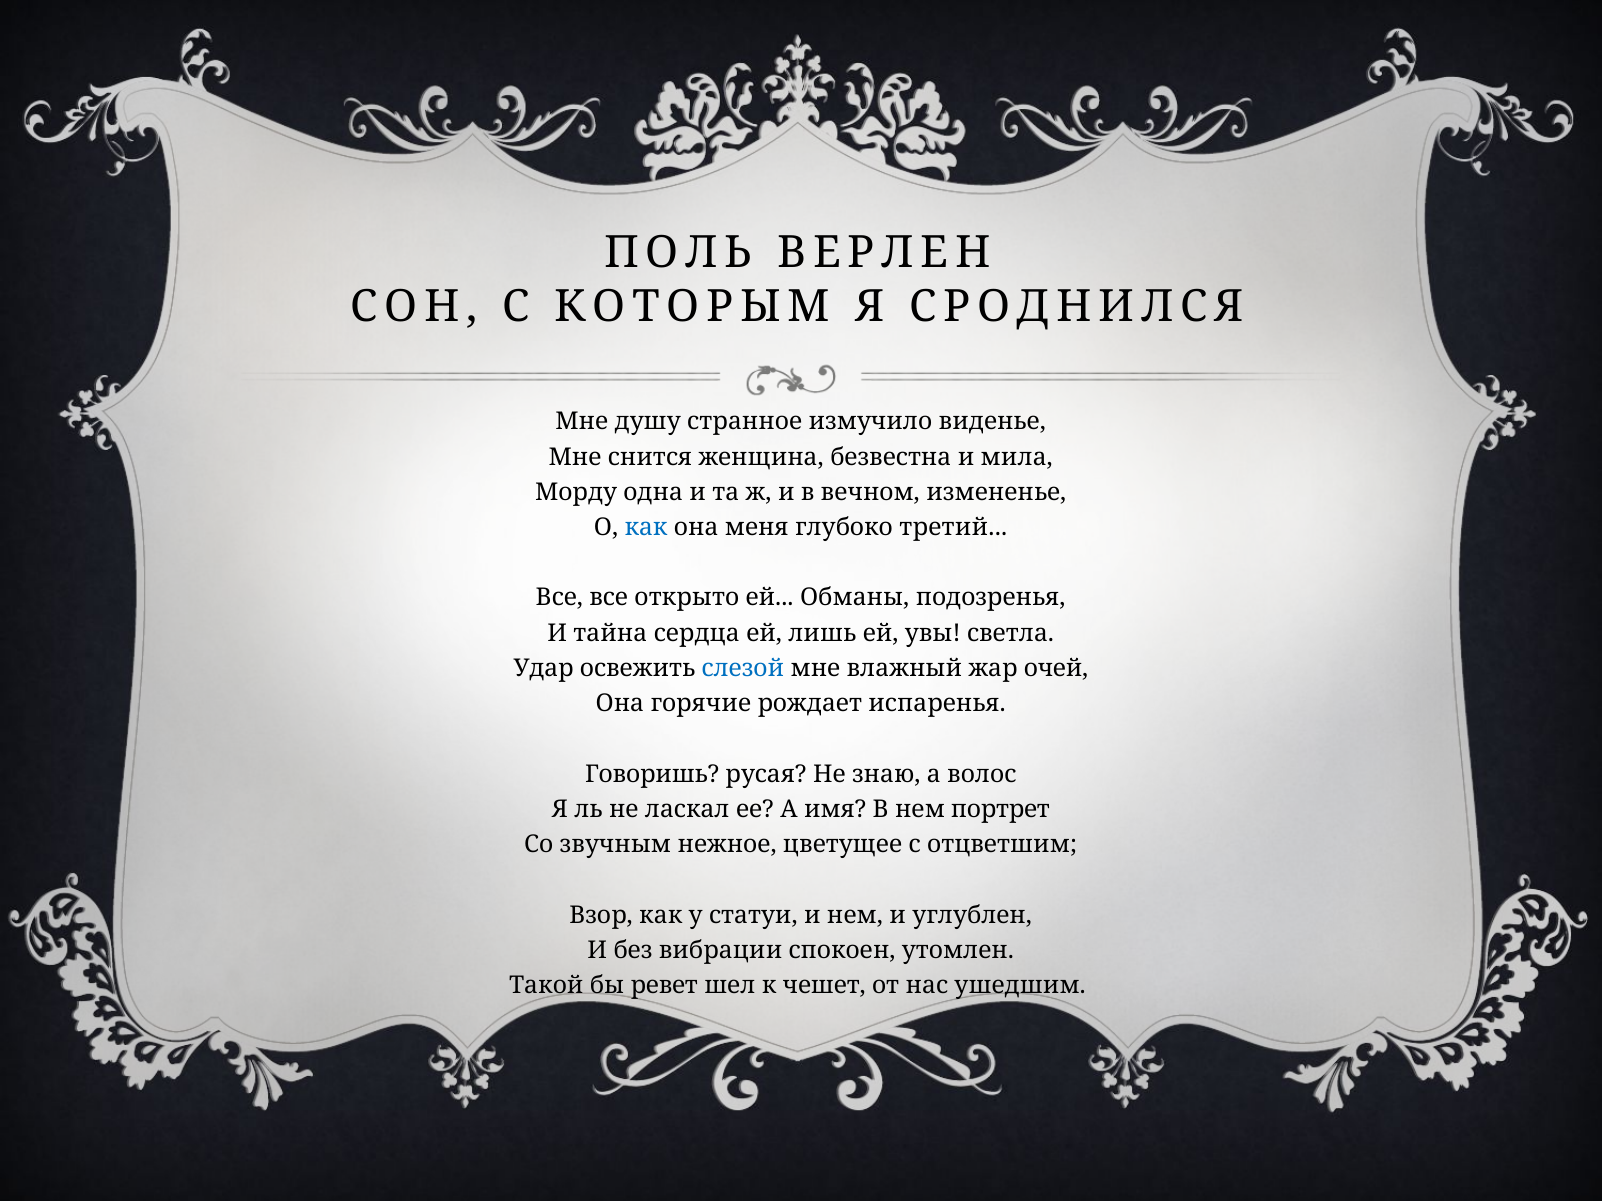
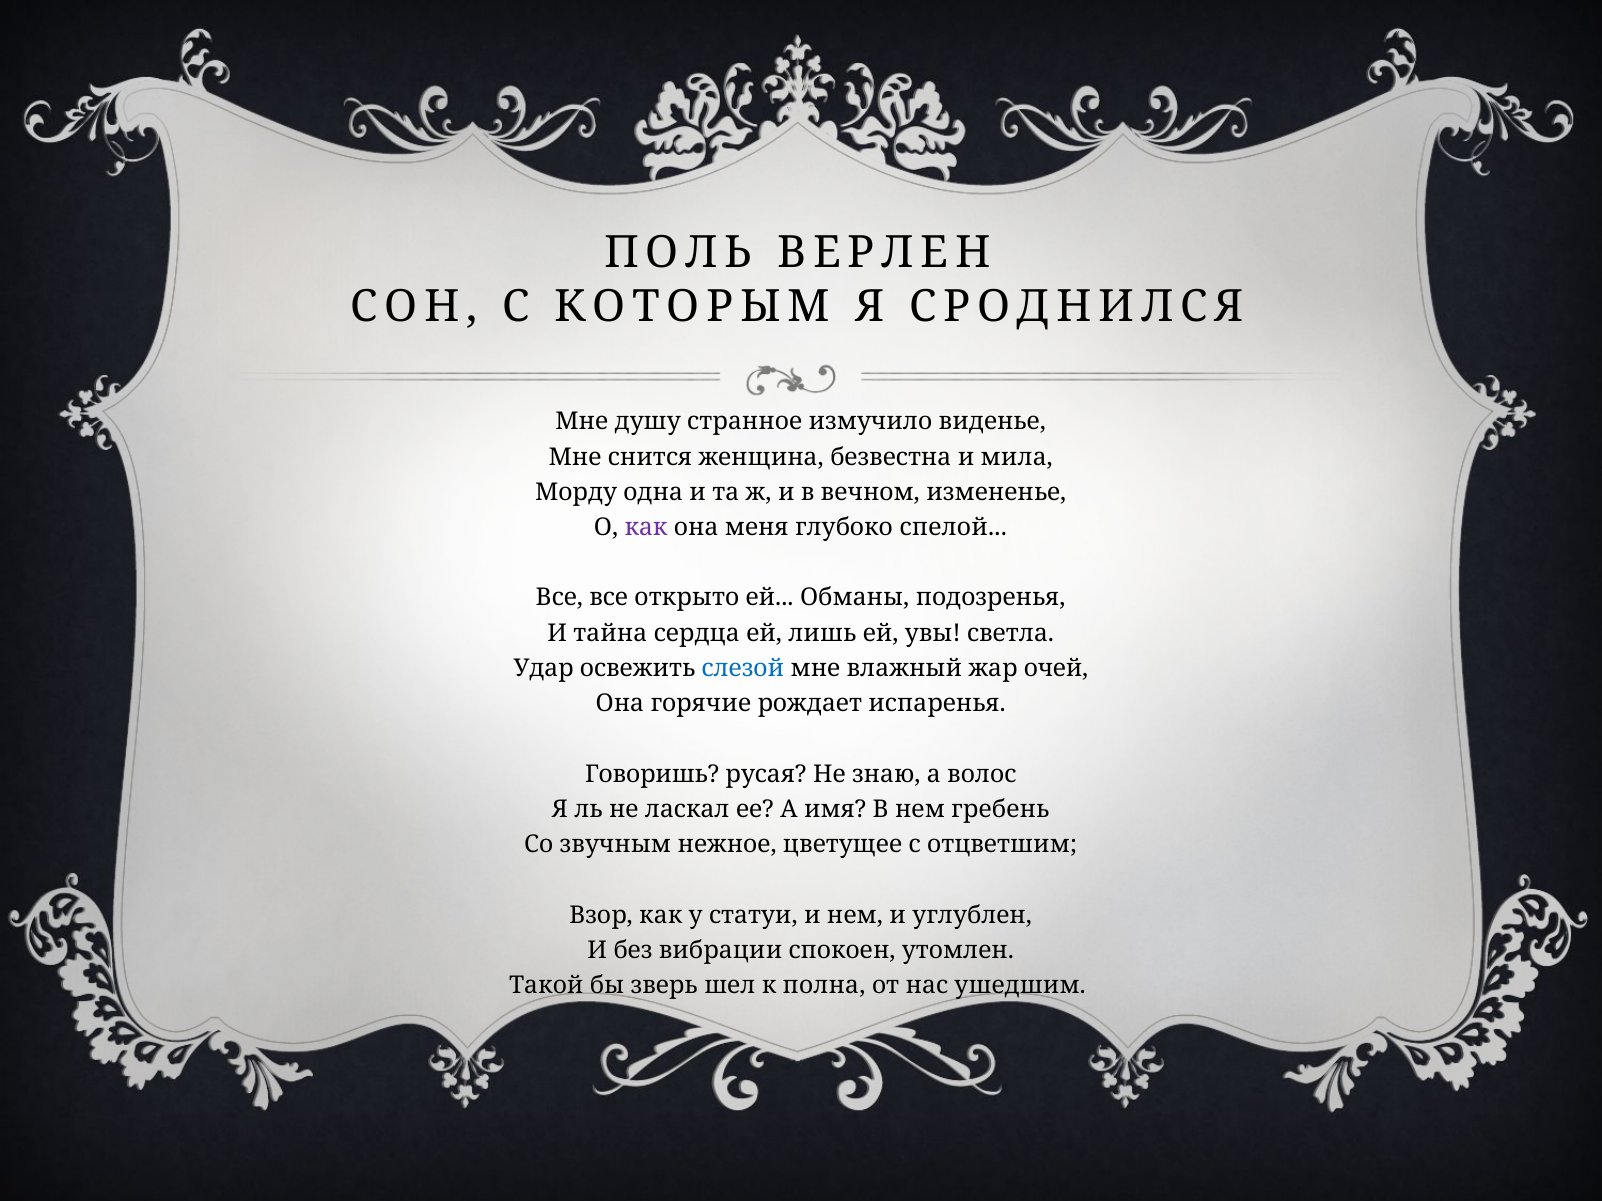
как colour: blue -> purple (646, 528)
третий: третий -> спелой (953, 528)
портрет: портрет -> гребень (1000, 810)
ревет: ревет -> зверь (664, 986)
чешет: чешет -> полна (824, 986)
